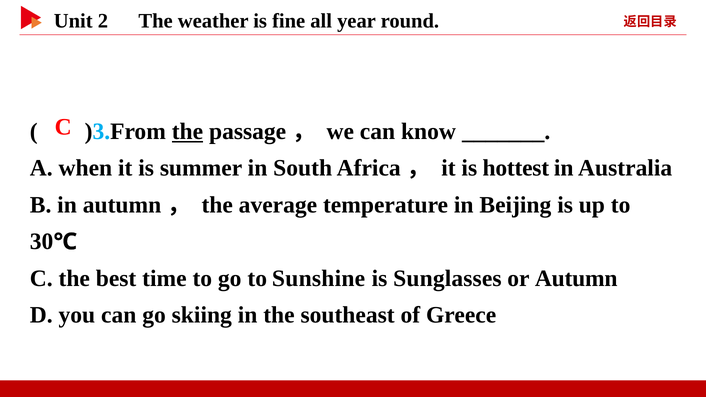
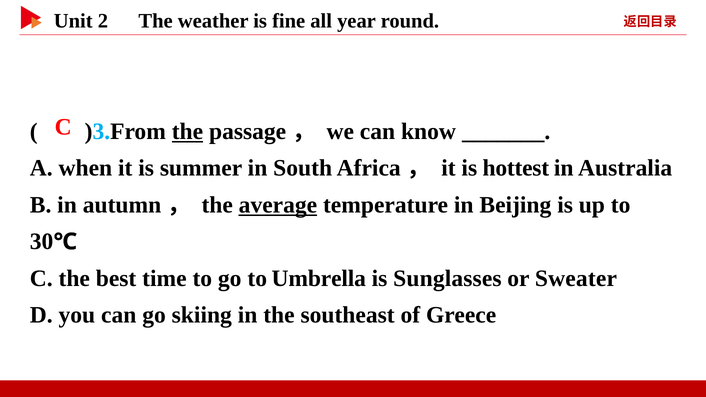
average underline: none -> present (278, 205)
Sunshine: Sunshine -> Umbrella (319, 278)
or Autumn: Autumn -> Sweater (576, 278)
